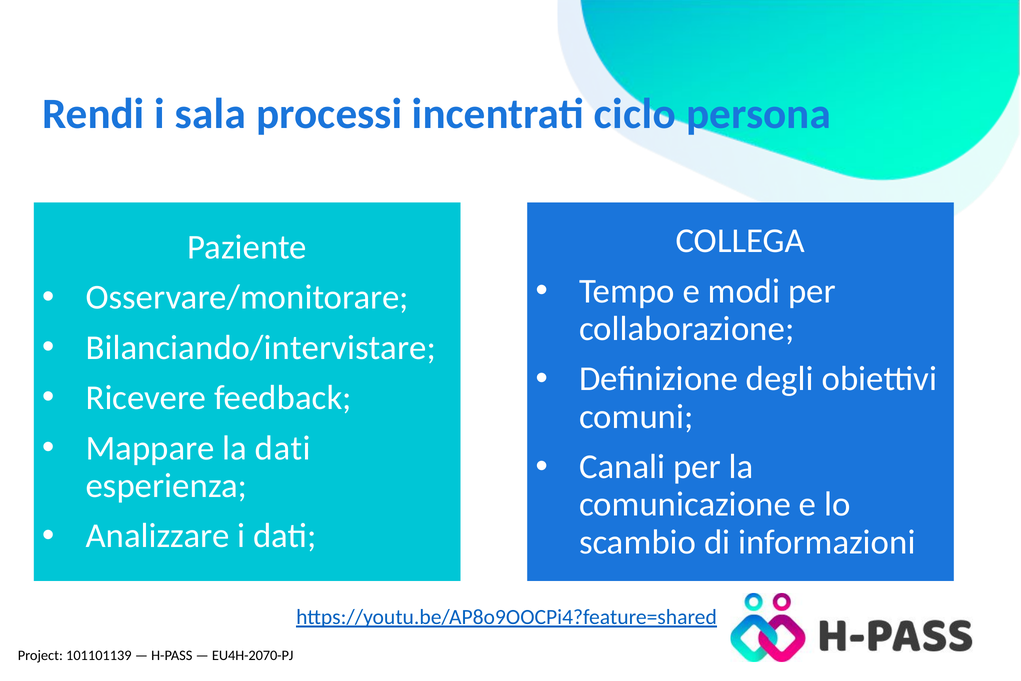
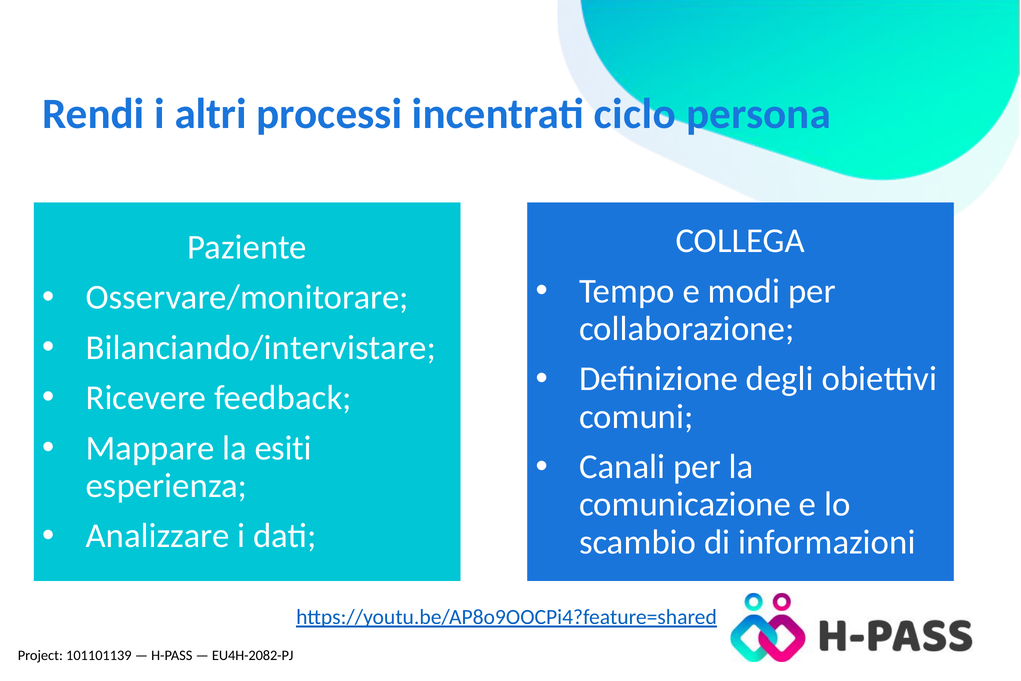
sala: sala -> altri (211, 114)
la dati: dati -> esiti (283, 448)
EU4H-2070-PJ: EU4H-2070-PJ -> EU4H-2082-PJ (253, 655)
